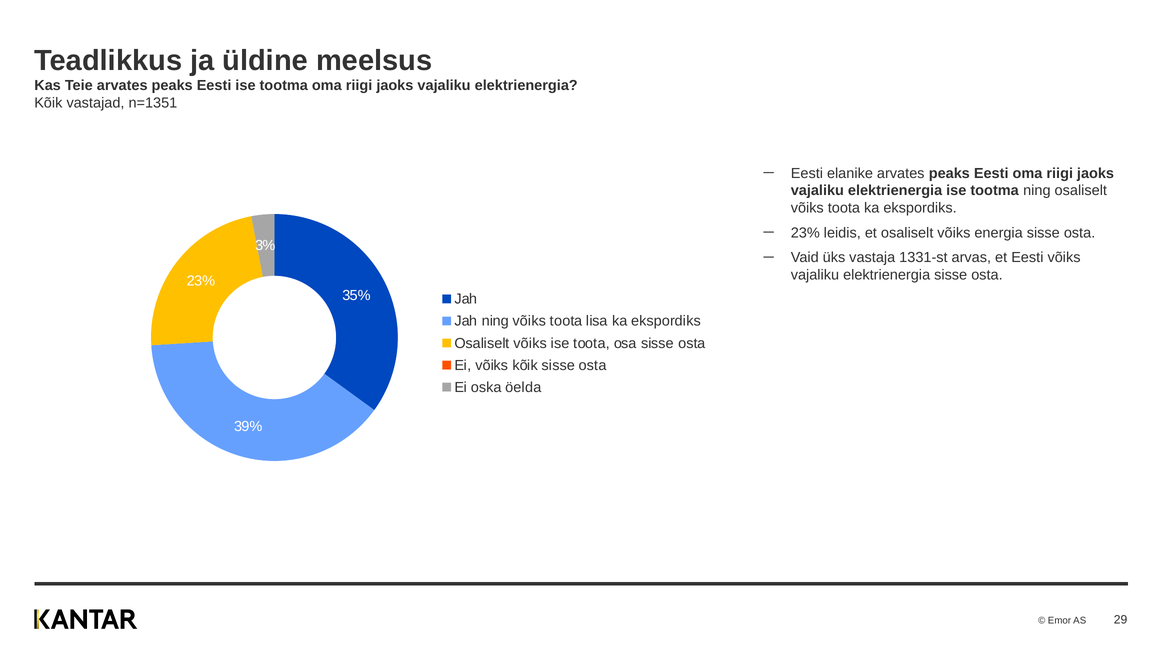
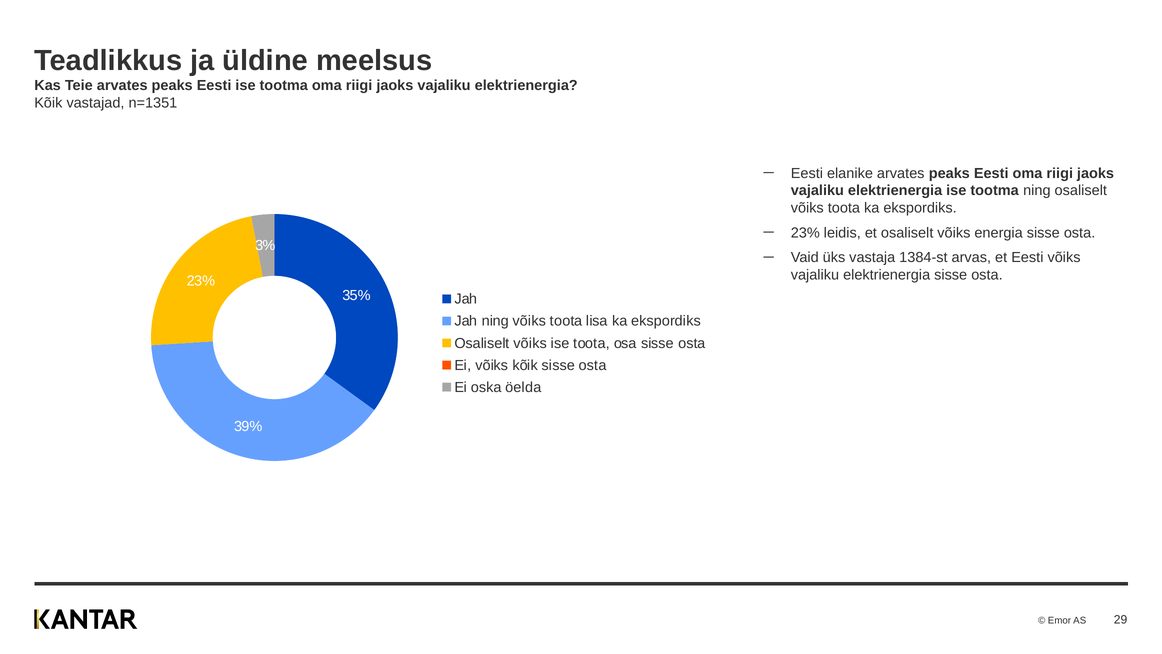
1331-st: 1331-st -> 1384-st (923, 257)
